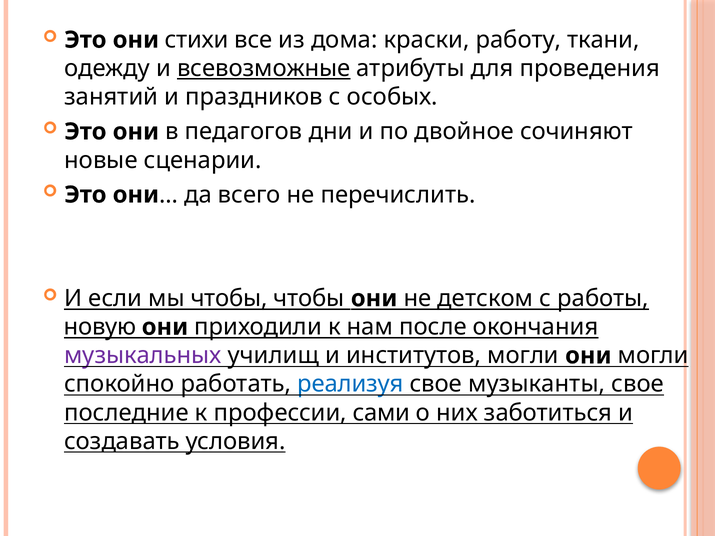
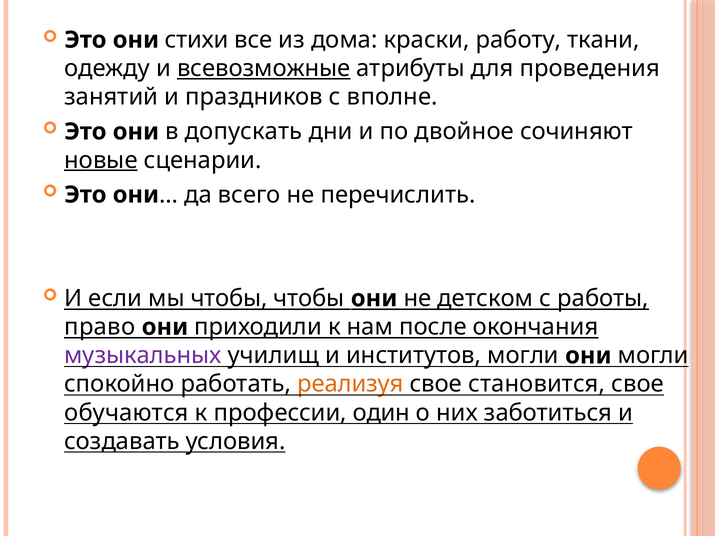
особых: особых -> вполне (392, 97)
педагогов: педагогов -> допускать (244, 132)
новые underline: none -> present (101, 160)
новую: новую -> право (100, 327)
реализуя colour: blue -> orange (350, 384)
музыканты: музыканты -> становится (537, 384)
последние: последние -> обучаются (126, 413)
сами: сами -> один (381, 413)
